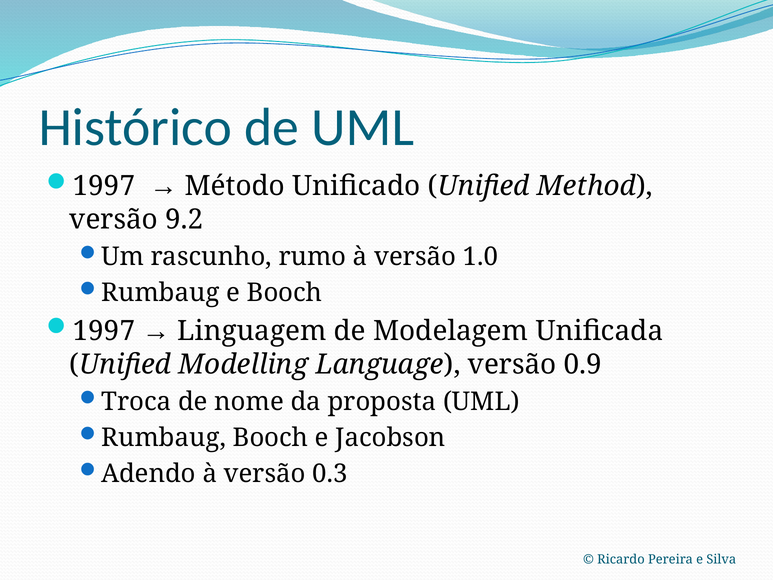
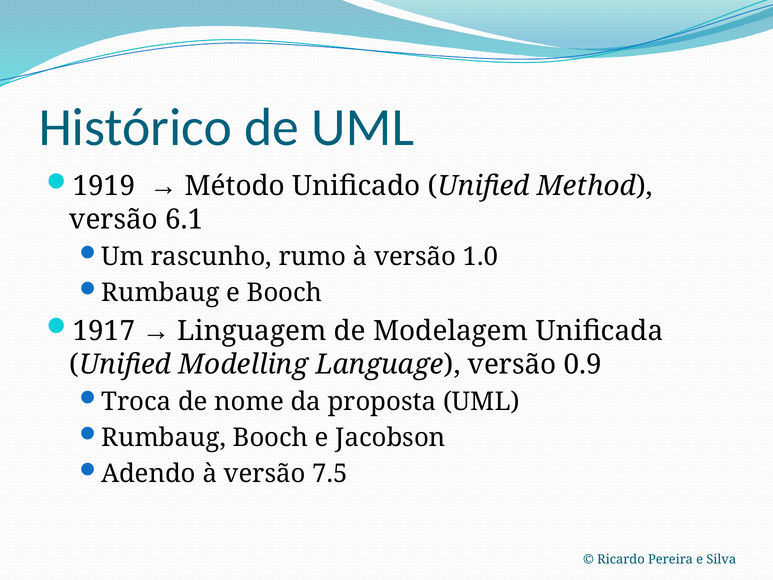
1997: 1997 -> 1919 (104, 186)
9.2: 9.2 -> 6.1 (184, 220)
1997: 1997 -> 1917 (104, 331)
0.3: 0.3 -> 7.5 (330, 474)
